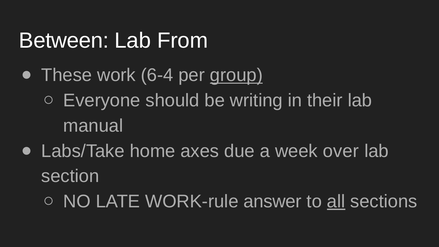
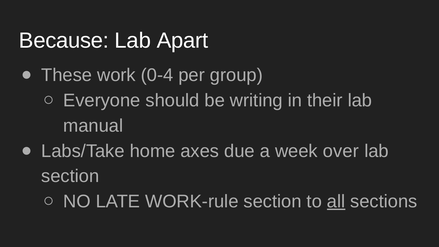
Between: Between -> Because (64, 40)
From: From -> Apart (183, 40)
6-4: 6-4 -> 0-4 (157, 75)
group underline: present -> none (236, 75)
WORK-rule answer: answer -> section (273, 201)
